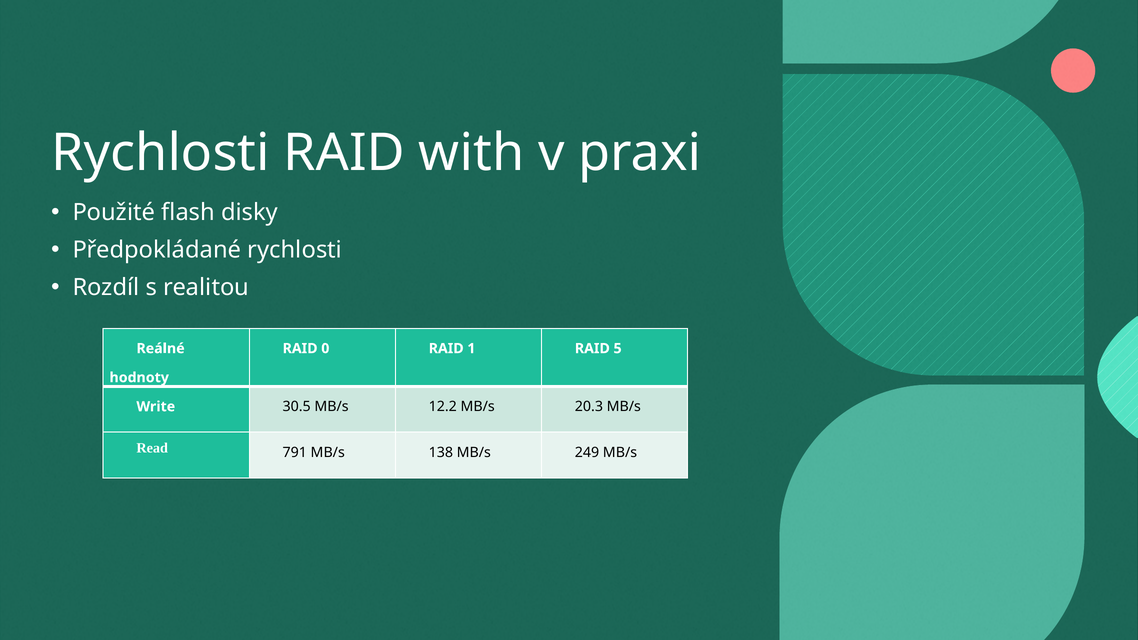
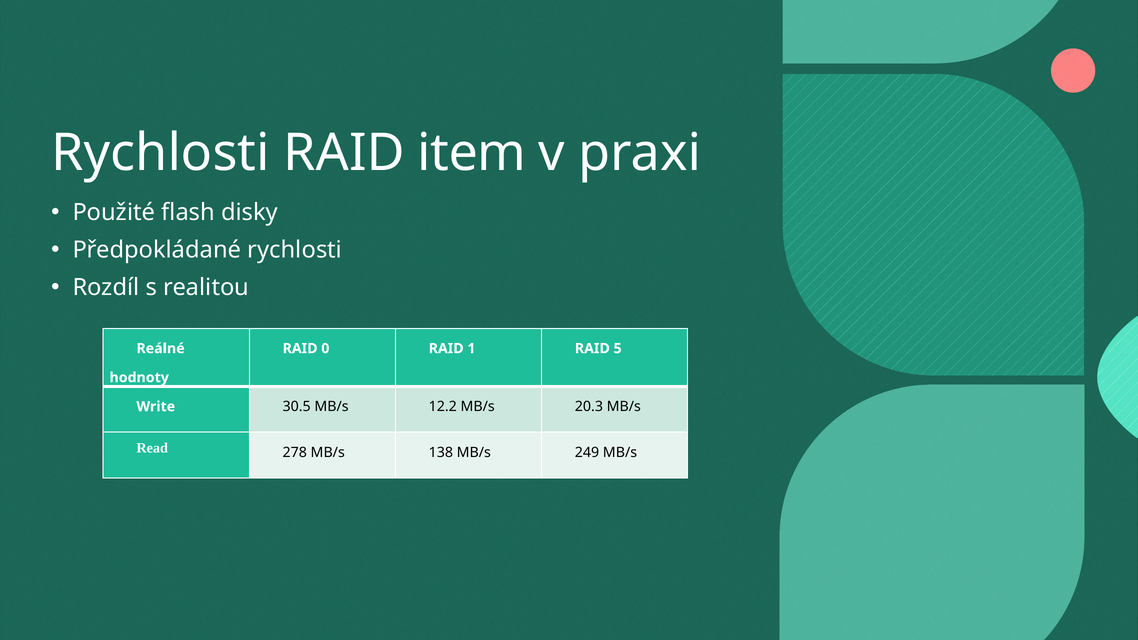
with: with -> item (472, 153)
791: 791 -> 278 (295, 452)
